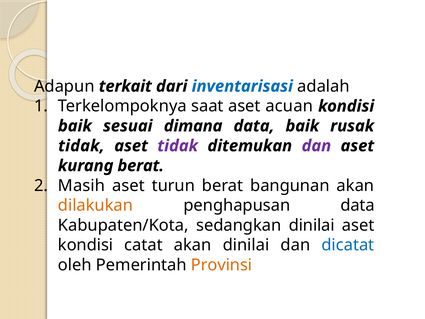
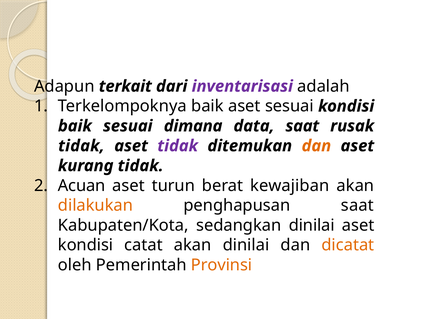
inventarisasi colour: blue -> purple (242, 86)
Terkelompoknya saat: saat -> baik (207, 106)
aset acuan: acuan -> sesuai (289, 106)
data baik: baik -> saat (302, 126)
dan colour: purple -> orange (316, 146)
kurang berat: berat -> tidak (141, 166)
Masih: Masih -> Acuan (82, 185)
bangunan: bangunan -> kewajiban (290, 185)
penghapusan data: data -> saat (357, 205)
dicatat colour: blue -> orange (348, 245)
